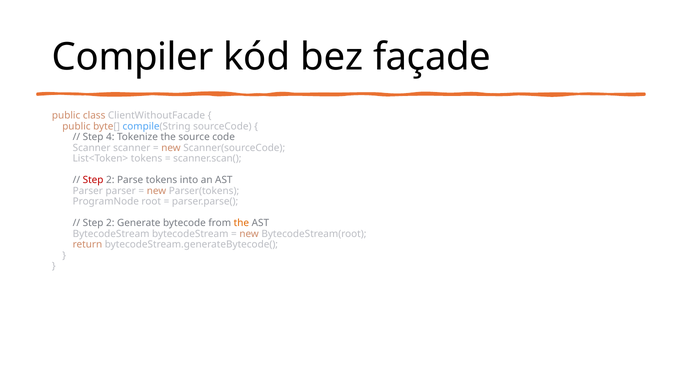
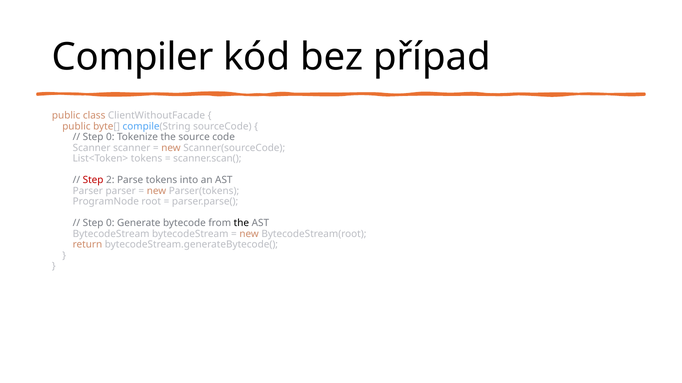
façade: façade -> případ (432, 57)
4: 4 -> 0 (110, 137)
2: 2 -> 0 (110, 224)
the colour: orange -> black (241, 224)
